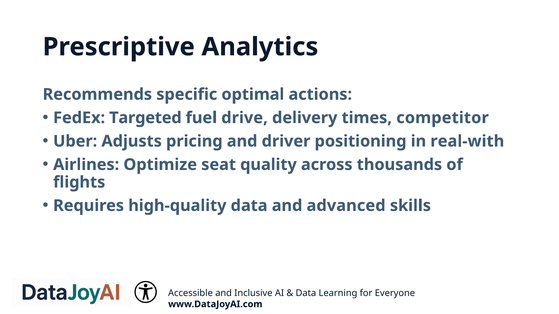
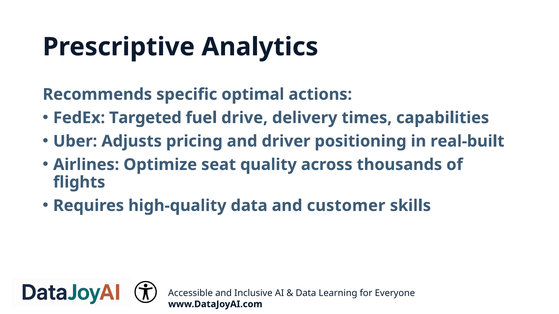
competitor: competitor -> capabilities (443, 118)
real-with: real-with -> real-built (467, 141)
advanced: advanced -> customer (346, 206)
